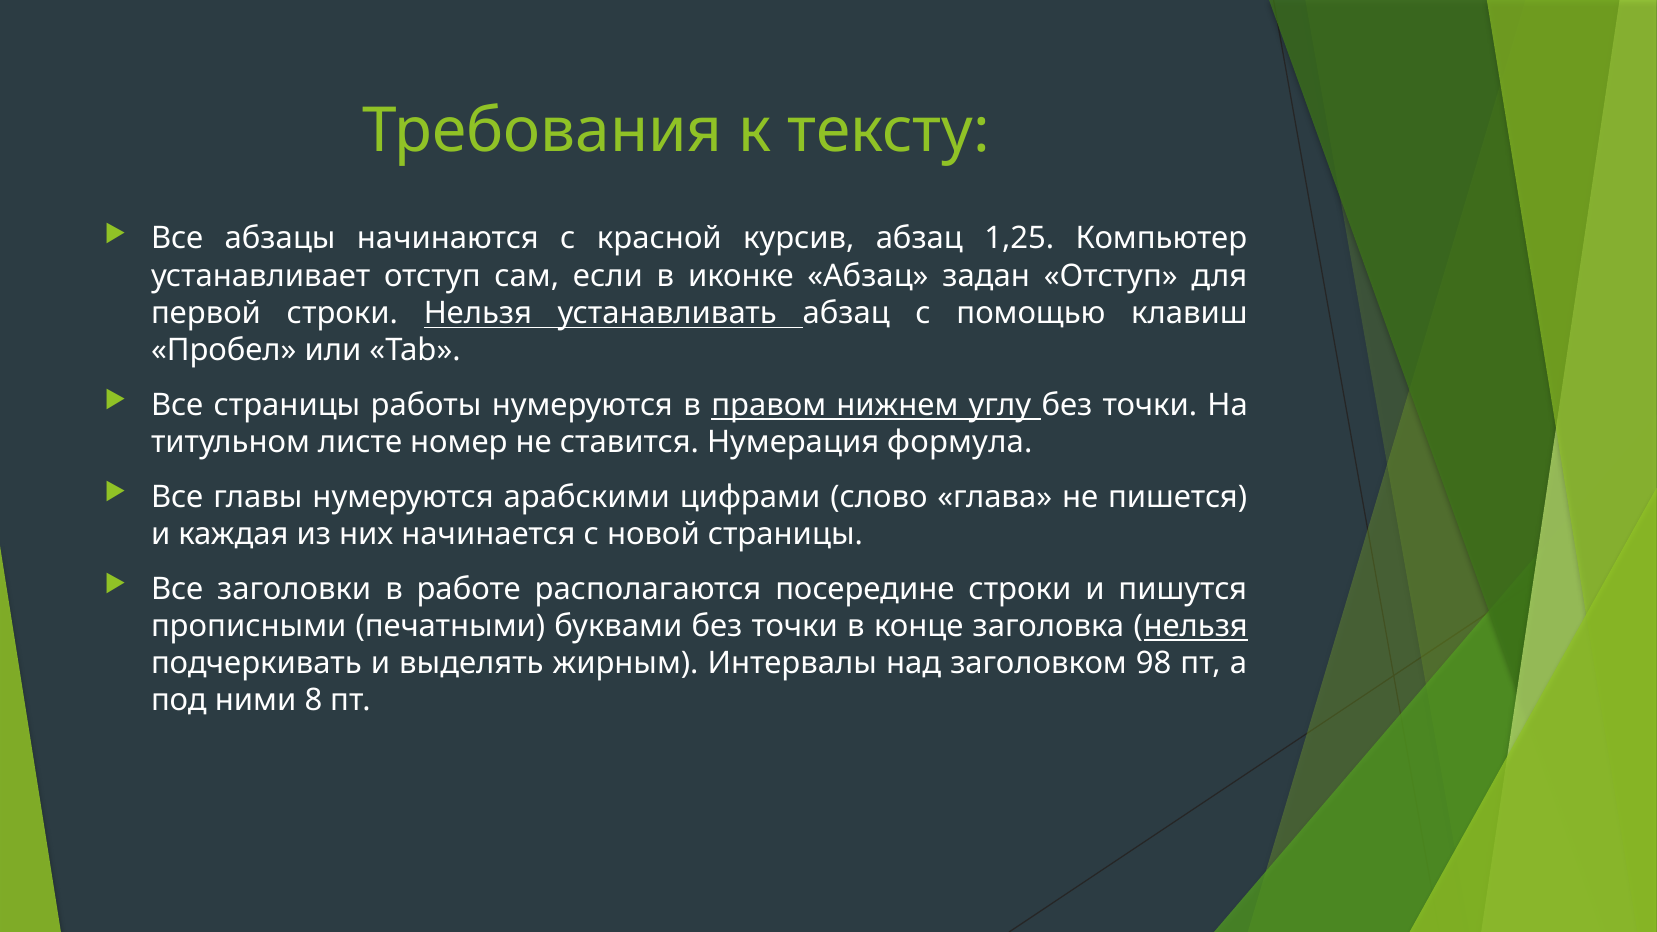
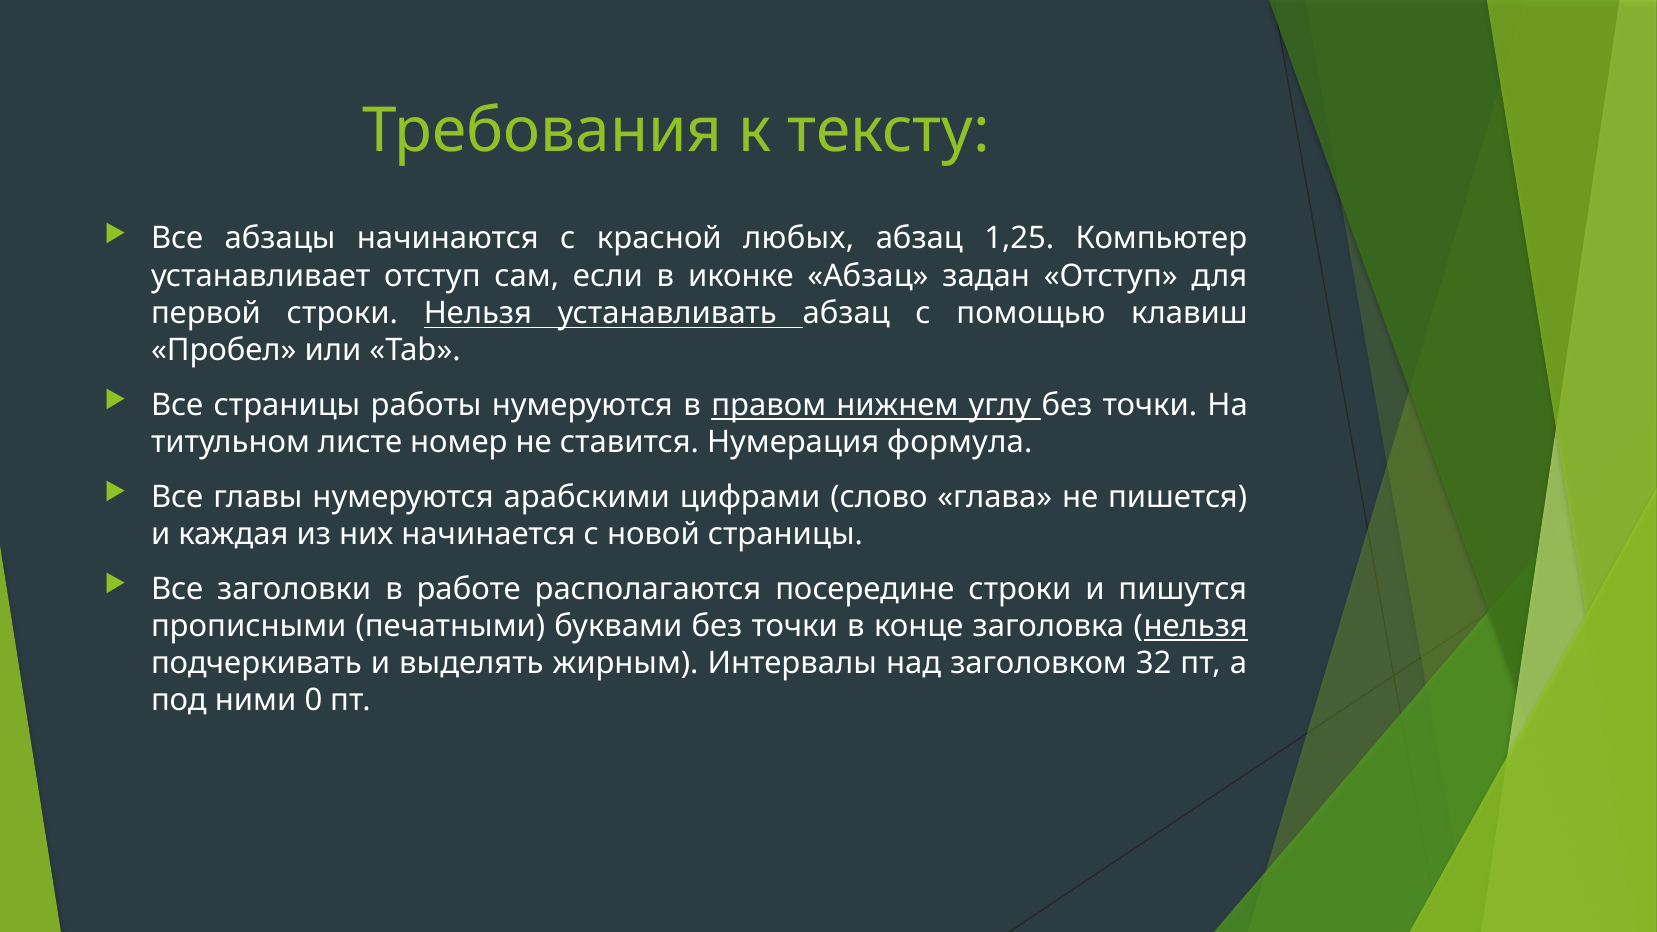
курсив: курсив -> любых (799, 239)
98: 98 -> 32 (1154, 663)
8: 8 -> 0 (313, 701)
